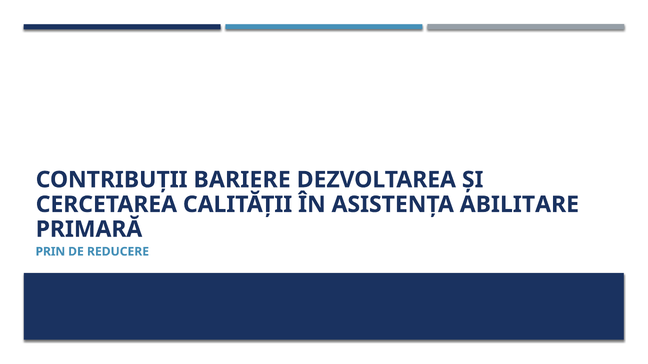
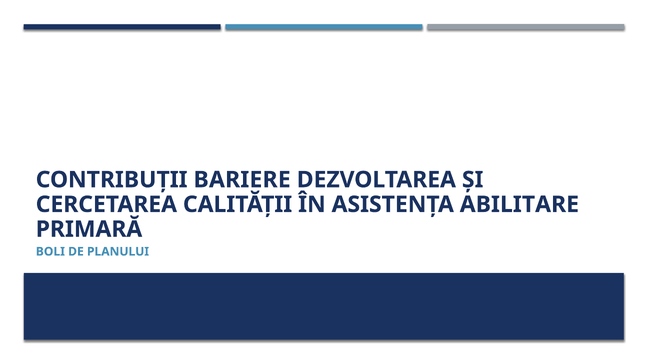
PRIN: PRIN -> BOLI (50, 252)
REDUCERE: REDUCERE -> PLANULUI (118, 252)
